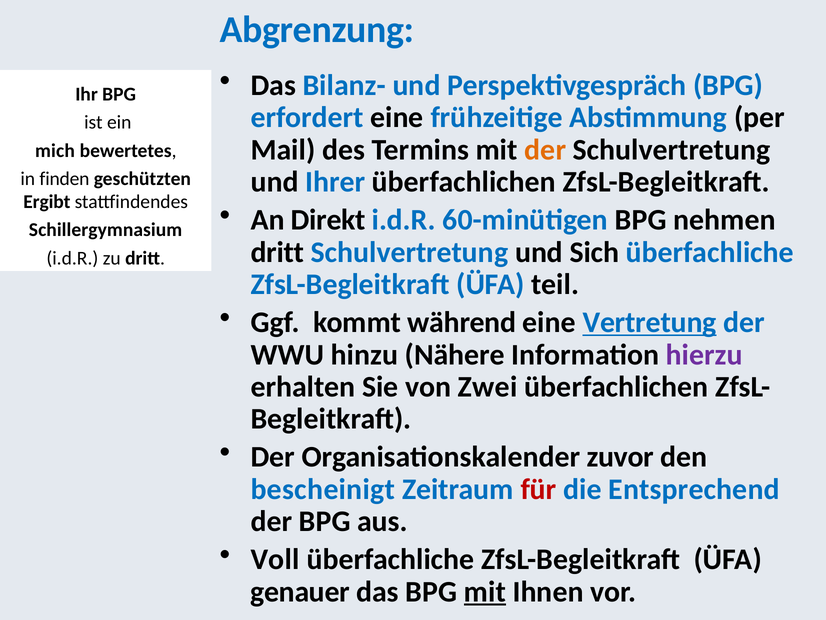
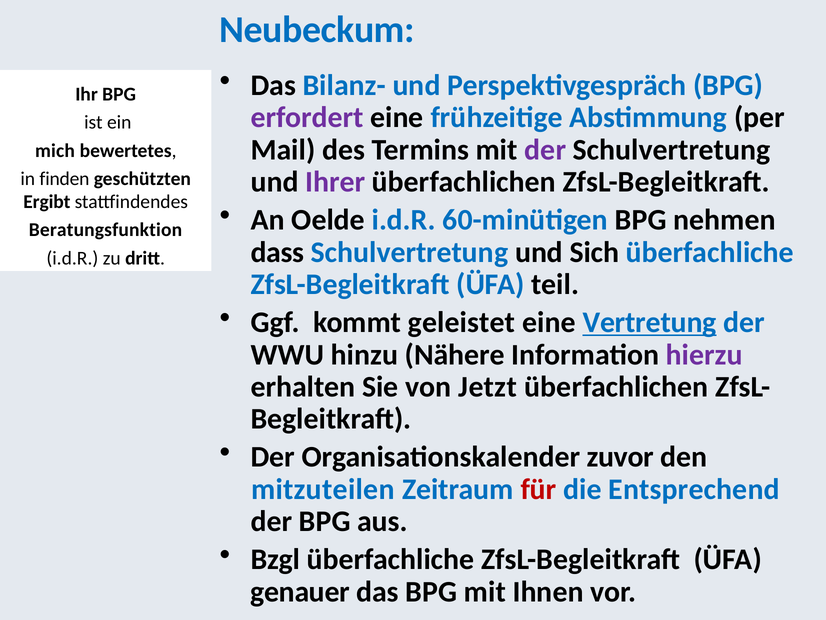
Abgrenzung: Abgrenzung -> Neubeckum (317, 29)
erfordert colour: blue -> purple (307, 117)
der colour: orange -> purple (545, 150)
Ihrer colour: blue -> purple (335, 182)
Direkt: Direkt -> Oelde (328, 220)
Schillergymnasium: Schillergymnasium -> Beratungsfunktion (105, 230)
dritt: dritt -> dass (277, 252)
während: während -> geleistet (462, 322)
Zwei: Zwei -> Jetzt (488, 387)
bescheinigt: bescheinigt -> mitzuteilen (323, 489)
Voll: Voll -> Bzgl (275, 559)
mit underline: present -> none (485, 591)
